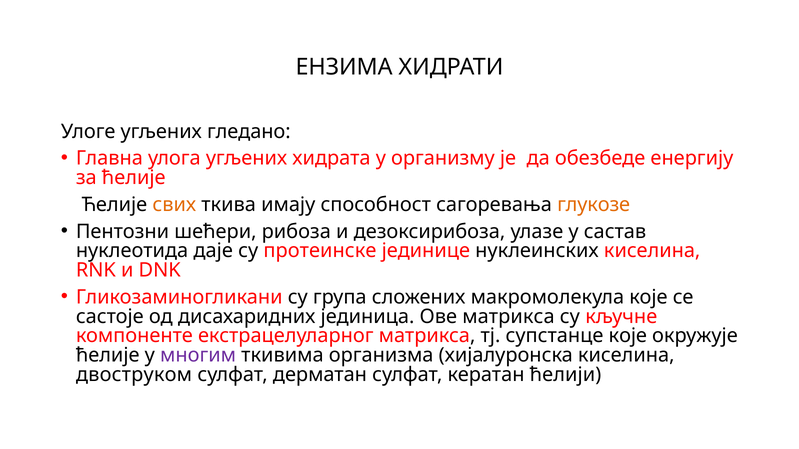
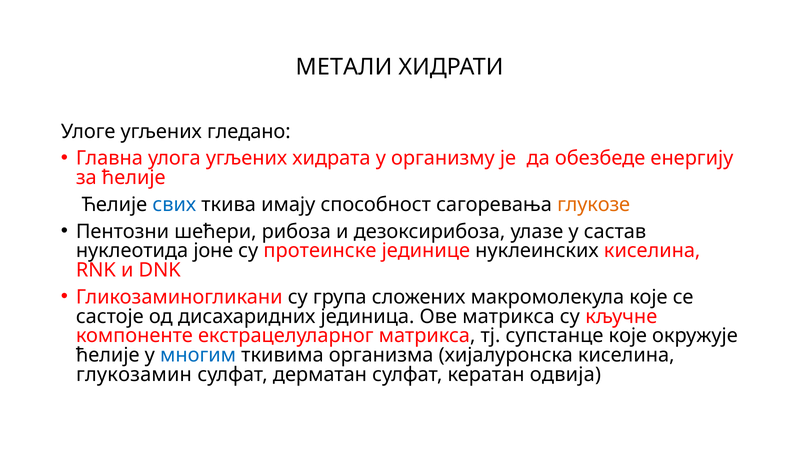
ЕНЗИМА: ЕНЗИМА -> МЕТАЛИ (344, 67)
свих colour: orange -> blue (174, 205)
даје: даје -> јоне (213, 251)
многим colour: purple -> blue (198, 356)
двоструком: двоструком -> глукозамин (134, 375)
ћелији: ћелији -> одвија (565, 375)
